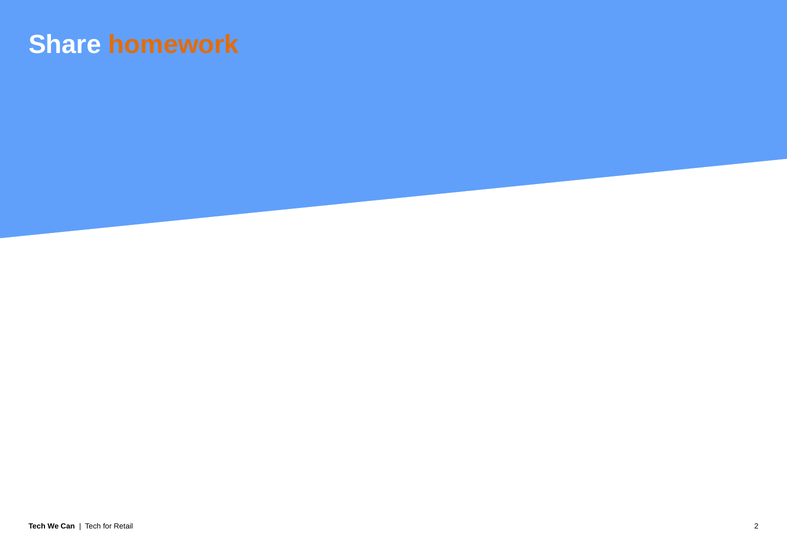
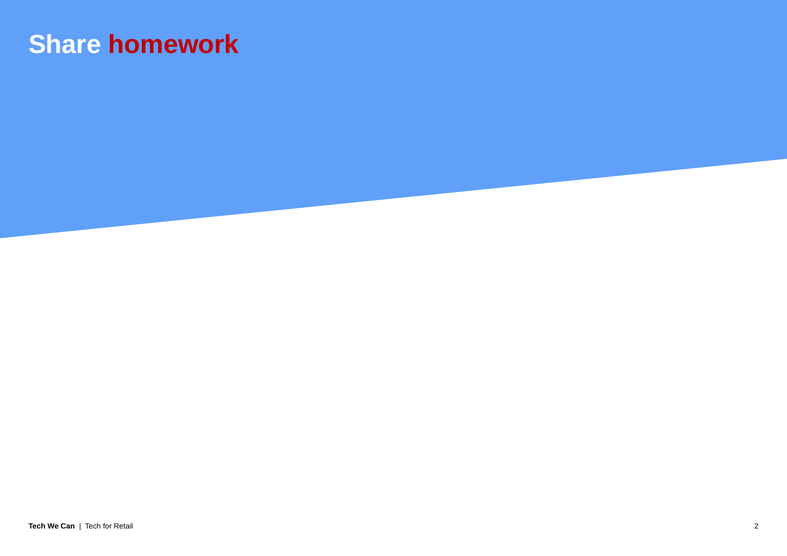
homework colour: orange -> red (174, 44)
